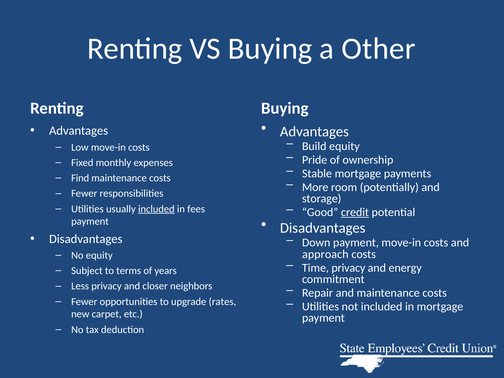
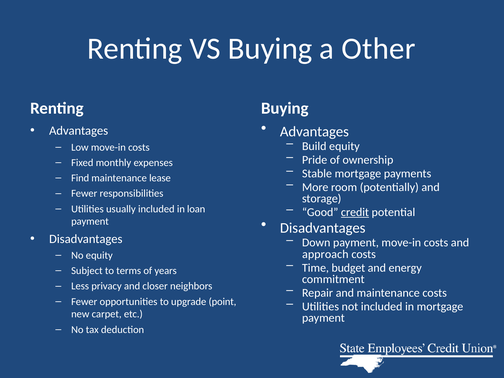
costs: costs -> lease (160, 178)
included underline: present -> none (156, 209)
fees: fees -> loan (196, 209)
Time privacy: privacy -> budget (348, 268)
rates: rates -> point (222, 302)
